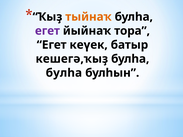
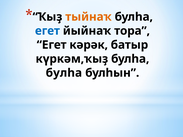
егет colour: purple -> blue (47, 31)
кеүек: кеүек -> кәрәк (89, 45)
кешегә,ҡыҙ: кешегә,ҡыҙ -> күркәм,ҡыҙ (72, 59)
